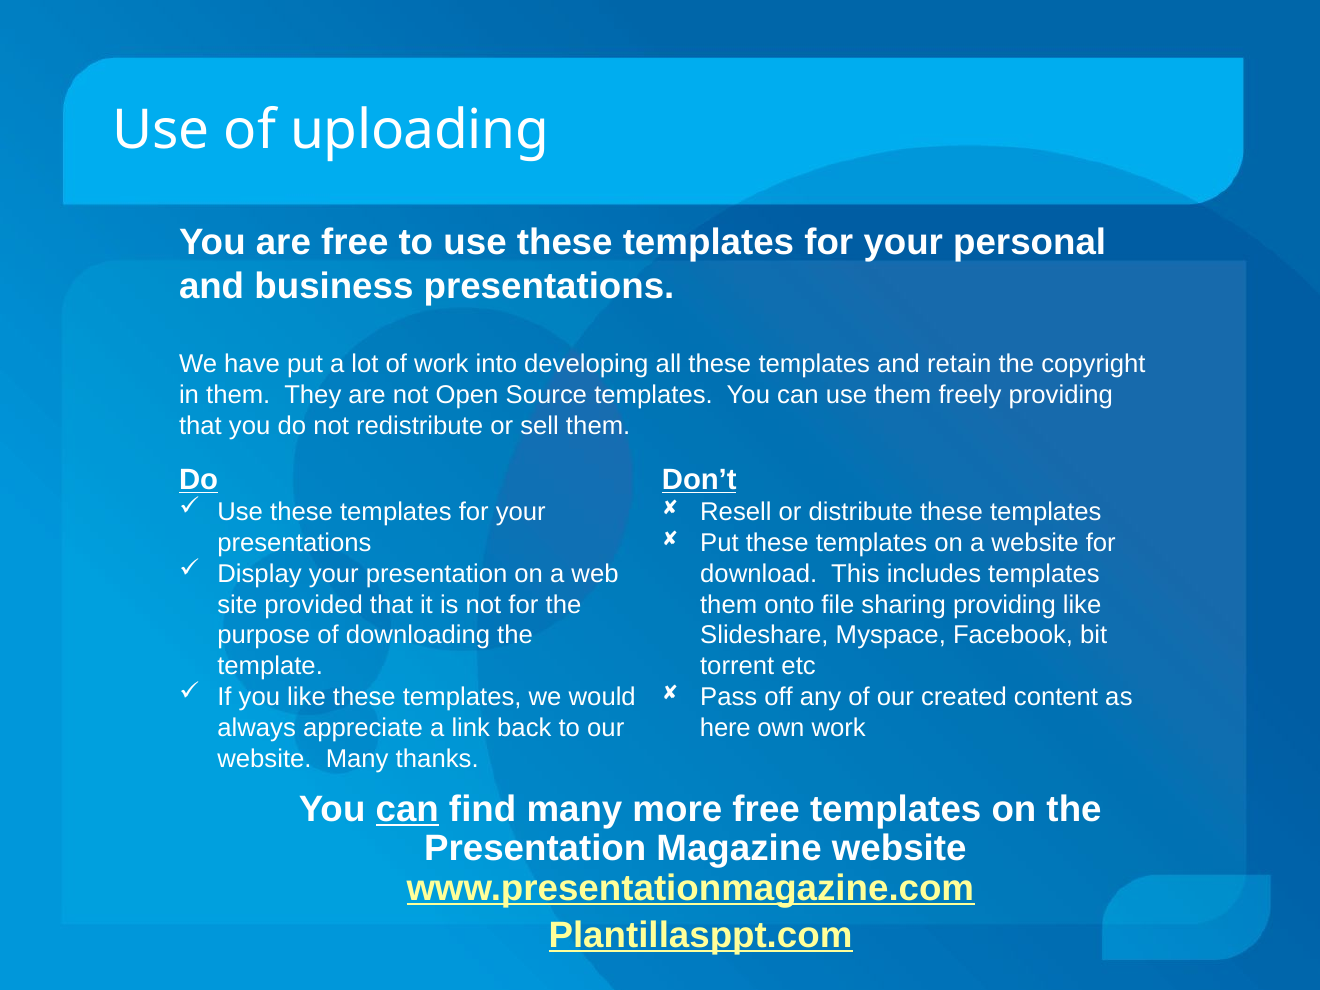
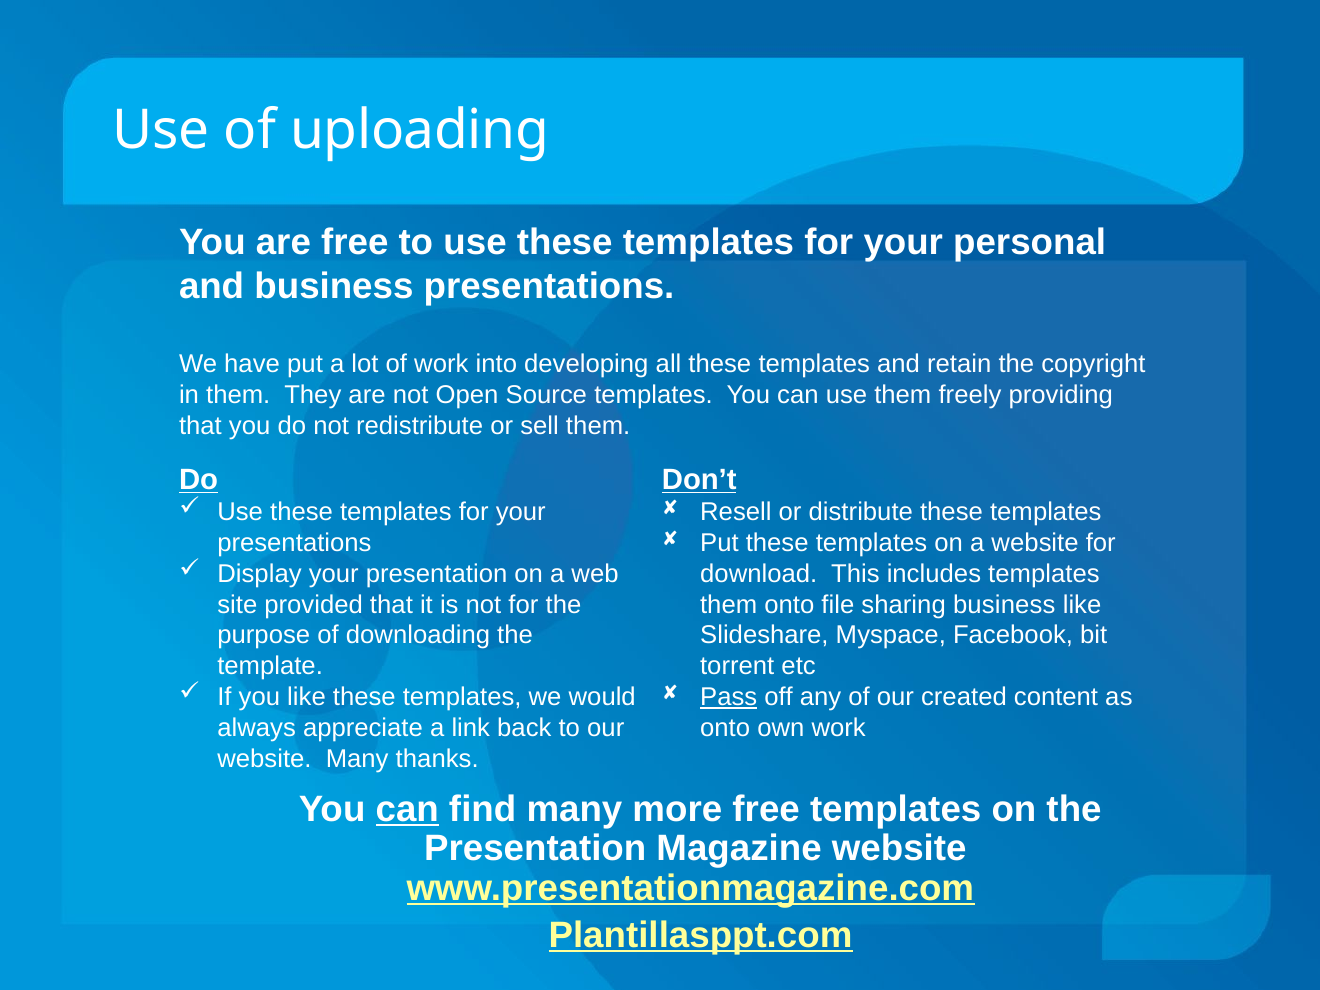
sharing providing: providing -> business (1004, 605)
Pass underline: none -> present (729, 697)
here: here -> onto (725, 728)
